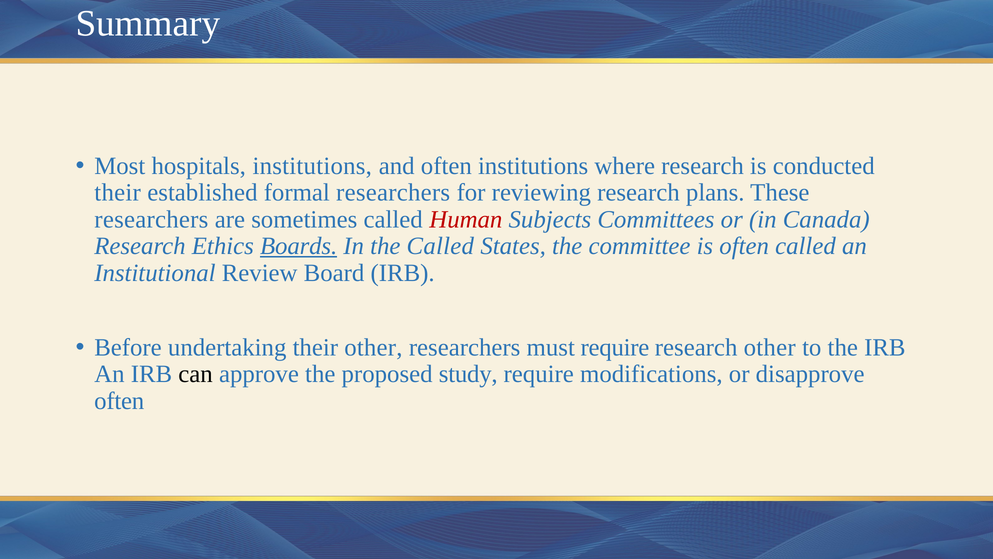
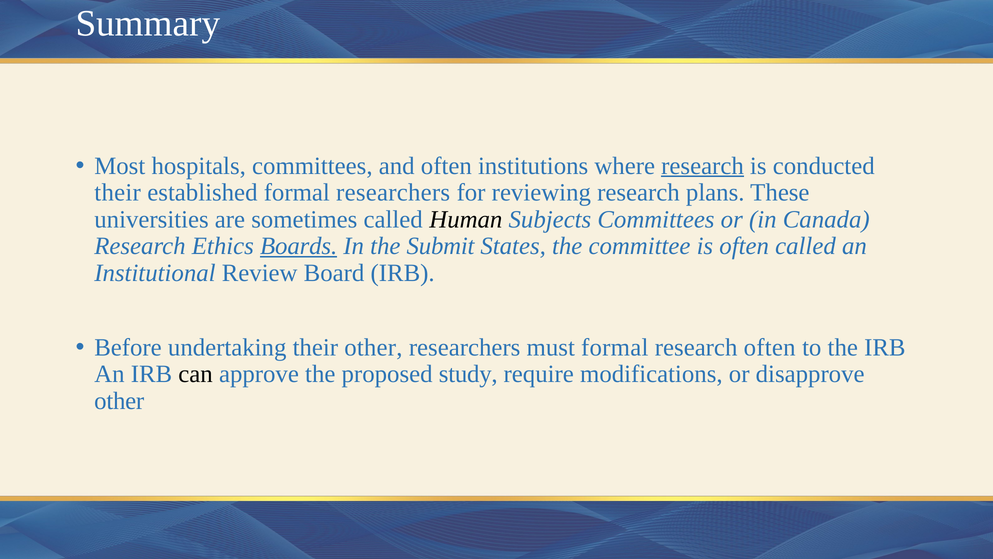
hospitals institutions: institutions -> committees (312, 166)
research underline: none -> present (703, 166)
researchers: researchers -> universities (152, 219)
Human colour: red -> black (466, 219)
the Called: Called -> Submit (441, 246)
must require: require -> formal (615, 347)
research other: other -> often (770, 347)
often: often -> other (119, 401)
